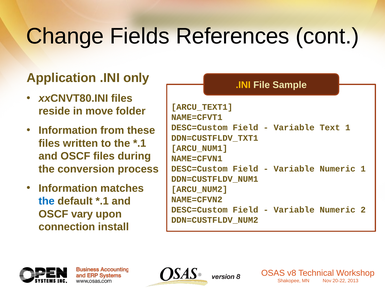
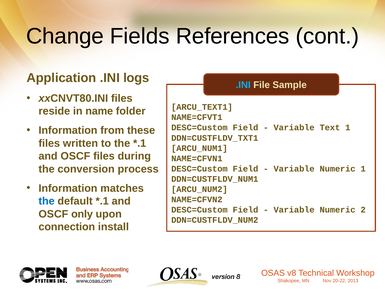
only: only -> logs (136, 78)
.INI colour: yellow -> light blue (243, 85)
move: move -> name (99, 111)
vary: vary -> only (82, 214)
